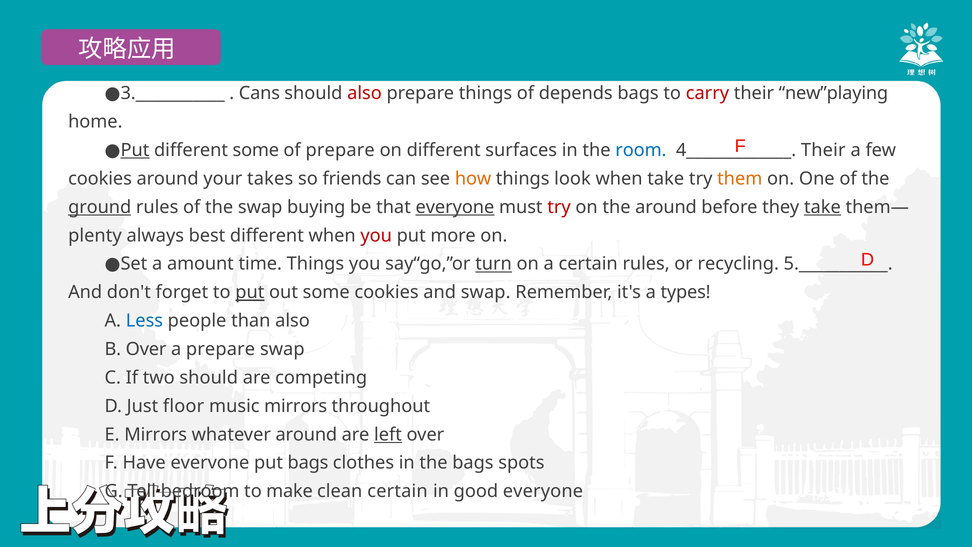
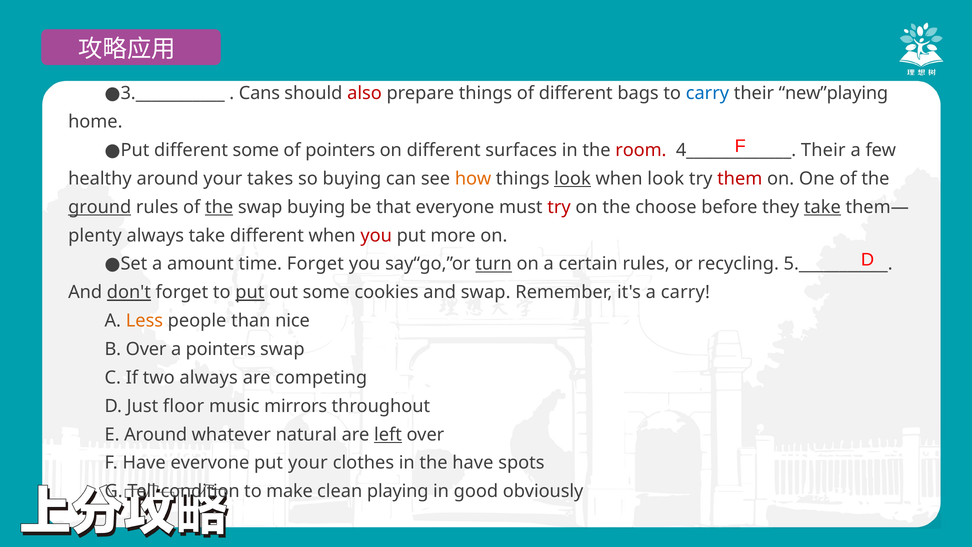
of depends: depends -> different (576, 93)
carry colour: red -> blue (707, 93)
Put underline: present -> none (135, 150)
of prepare: prepare -> pointers (340, 150)
room colour: blue -> red (641, 150)
cookies: cookies -> healthy (100, 179)
so friends: friends -> buying (352, 179)
look underline: none -> present (572, 179)
when take: take -> look (666, 179)
them colour: orange -> red (740, 179)
the underline: none -> present (219, 207)
everyone underline: present -> none (455, 207)
the around: around -> choose (666, 207)
always best: best -> take (207, 235)
time Things: Things -> Forget (315, 264)
don't underline: none -> present (129, 292)
a types: types -> carry (685, 292)
Less colour: blue -> orange (144, 321)
than also: also -> nice (293, 321)
a prepare: prepare -> pointers (221, 349)
two should: should -> always (209, 378)
E Mirrors: Mirrors -> Around (156, 434)
whatever around: around -> natural (306, 434)
put bags: bags -> your (308, 463)
the bags: bags -> have (473, 463)
bedroom: bedroom -> condition (200, 491)
clean certain: certain -> playing (398, 491)
good everyone: everyone -> obviously (543, 491)
